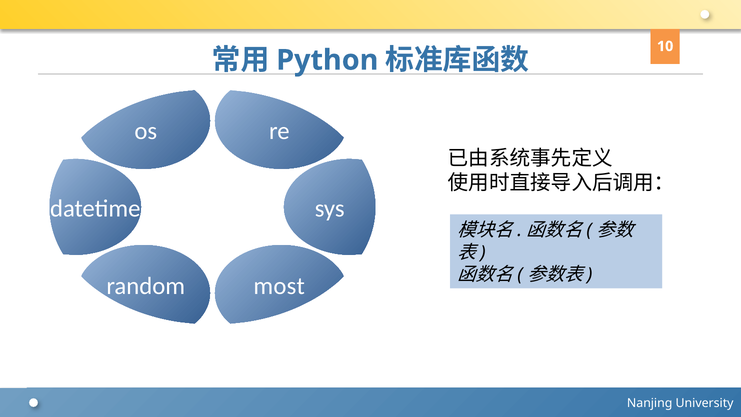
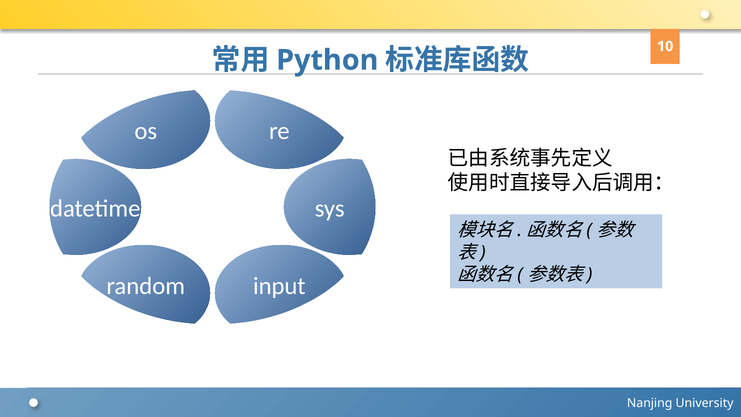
most: most -> input (279, 286)
